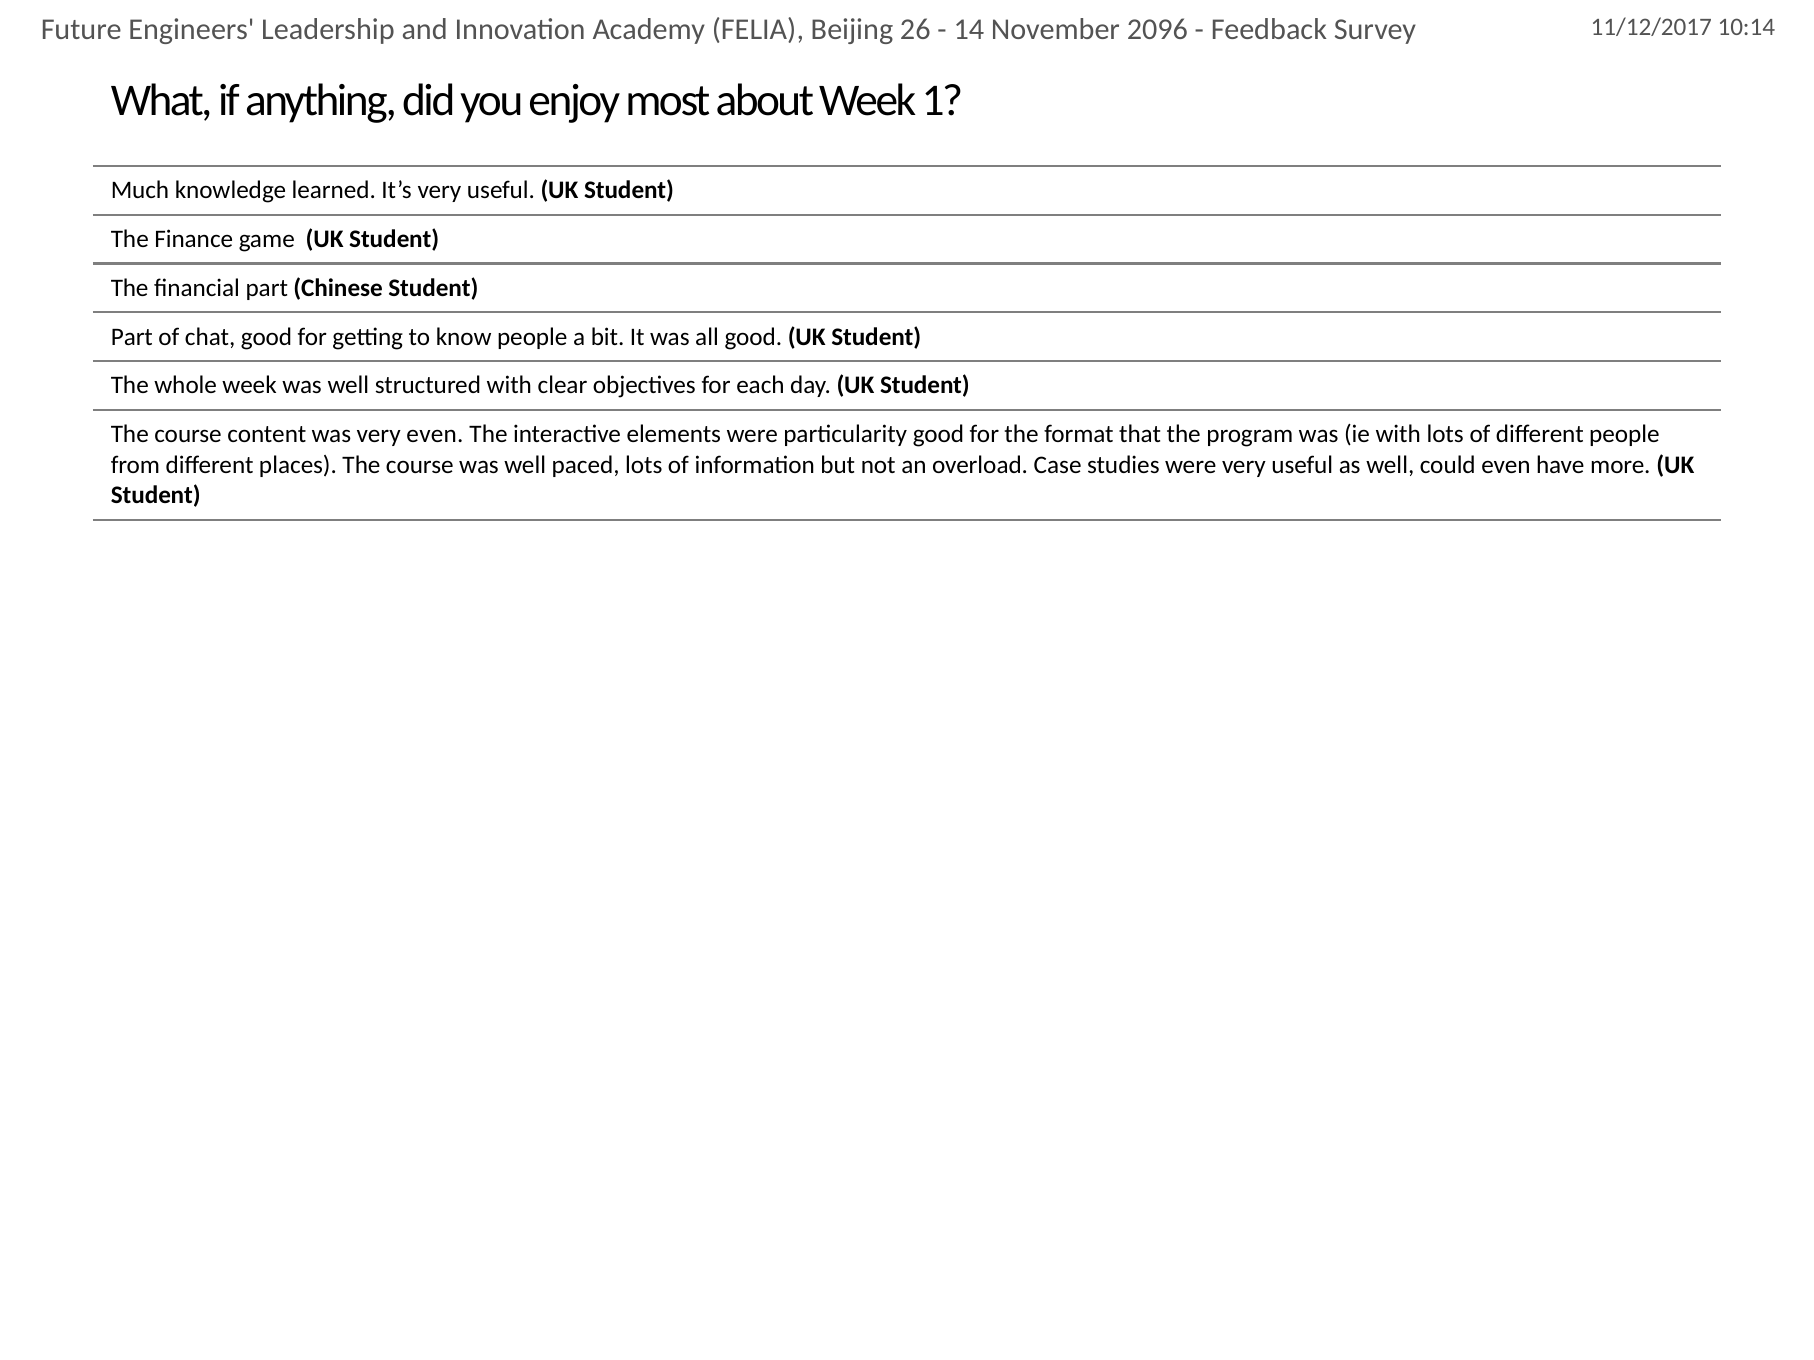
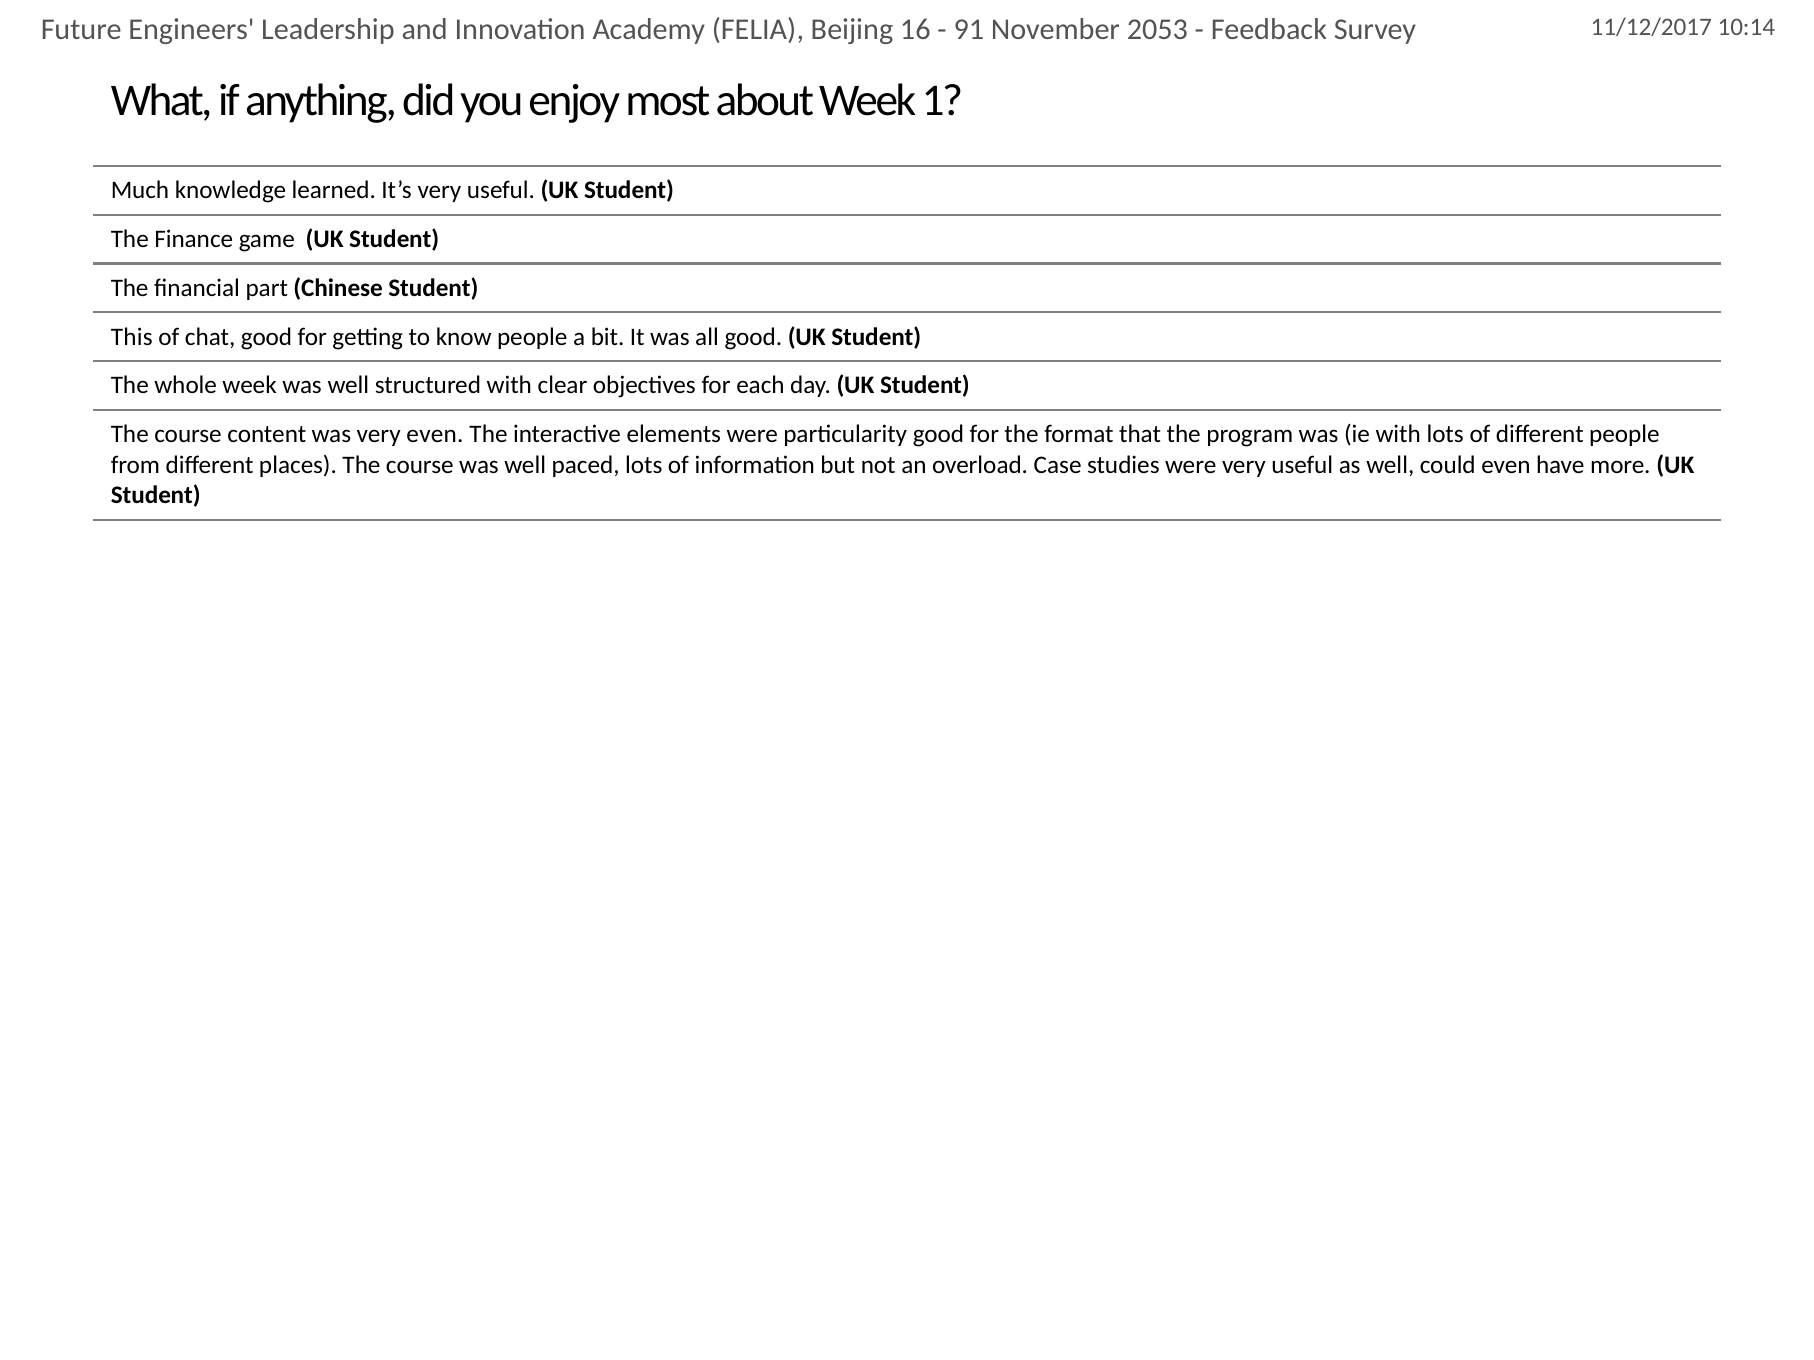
26: 26 -> 16 (915, 30)
14: 14 -> 91 (969, 30)
2096: 2096 -> 2053 (1157, 30)
Part: Part -> This (132, 337)
